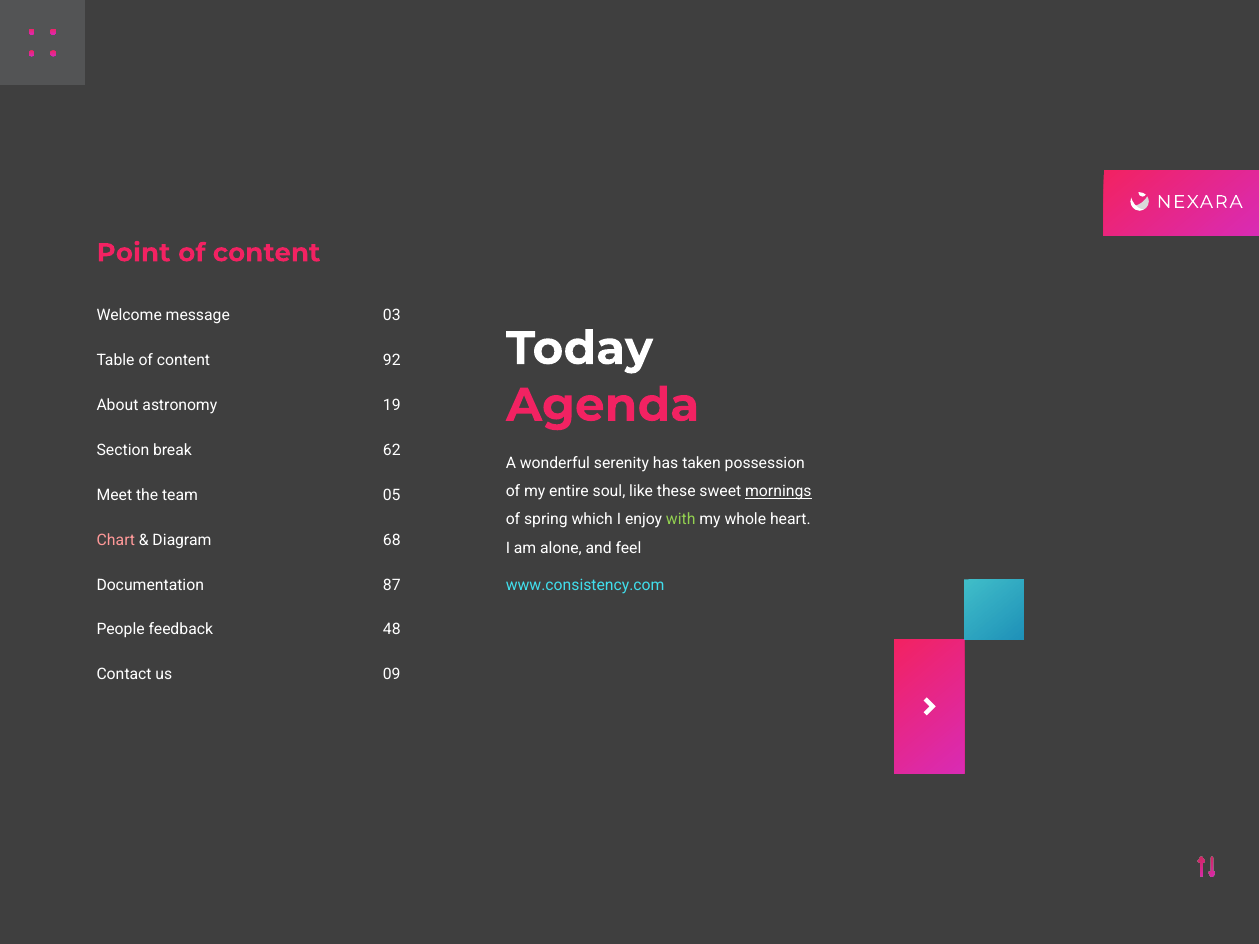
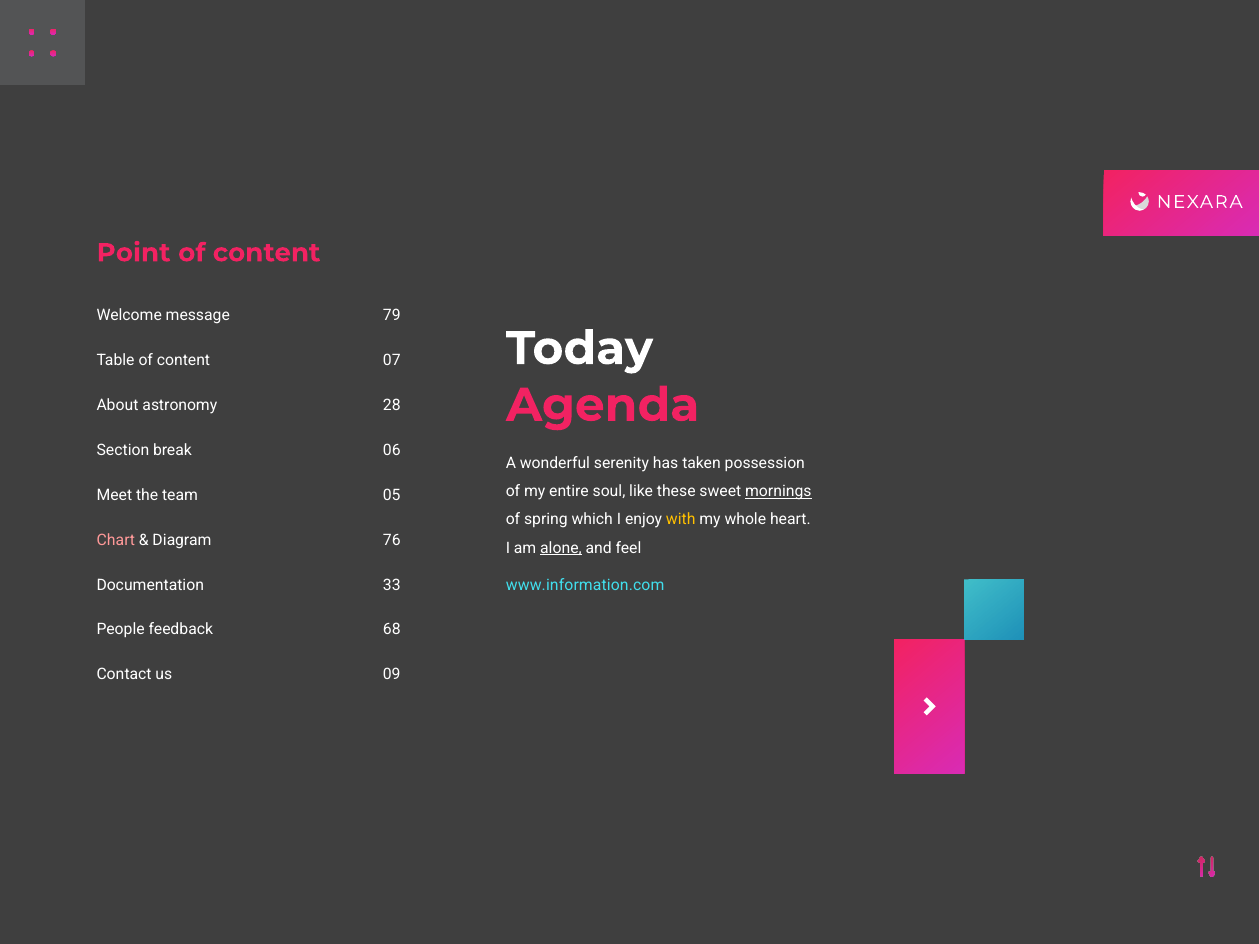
03: 03 -> 79 (392, 315)
92: 92 -> 07 (392, 360)
19: 19 -> 28 (392, 405)
62: 62 -> 06 (392, 450)
with colour: light green -> yellow (681, 520)
68: 68 -> 76 (392, 540)
alone underline: none -> present (561, 548)
87: 87 -> 33 (392, 585)
www.consistency.com: www.consistency.com -> www.information.com (585, 585)
48: 48 -> 68 (392, 630)
